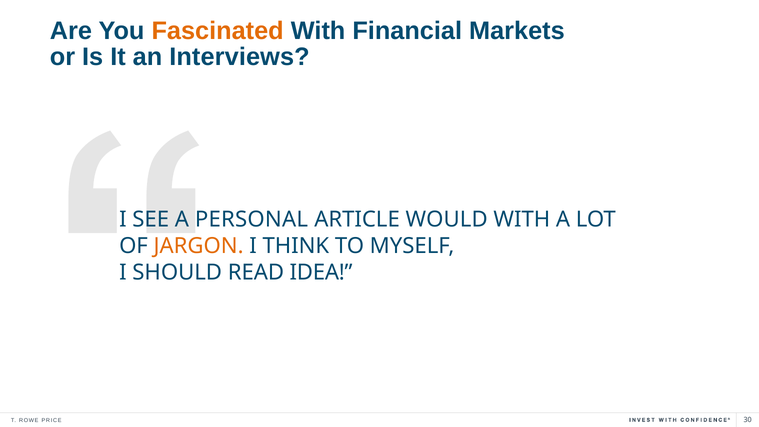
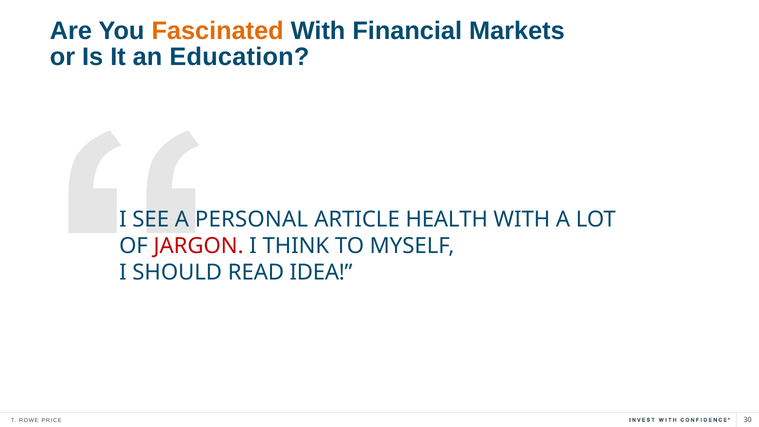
Interviews: Interviews -> Education (239, 57)
WOULD: WOULD -> HEALTH (447, 219)
JARGON colour: orange -> red (199, 246)
